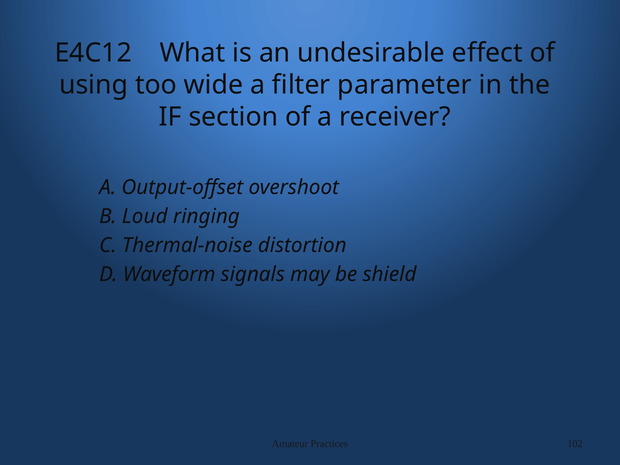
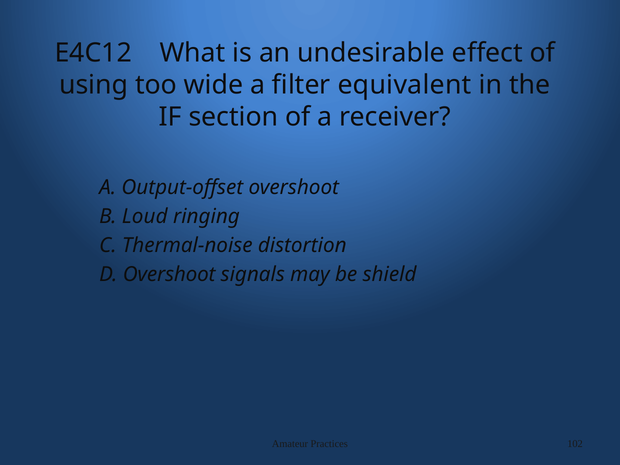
parameter: parameter -> equivalent (405, 85)
D Waveform: Waveform -> Overshoot (169, 274)
